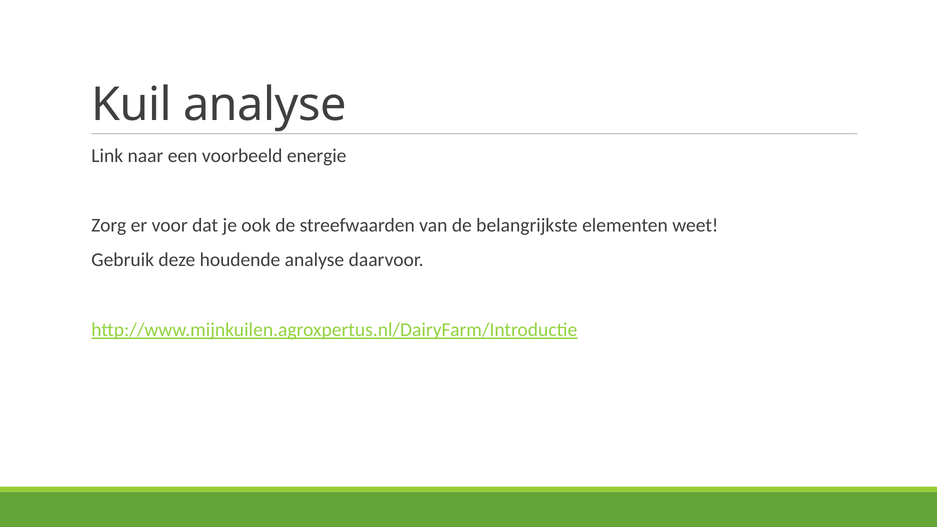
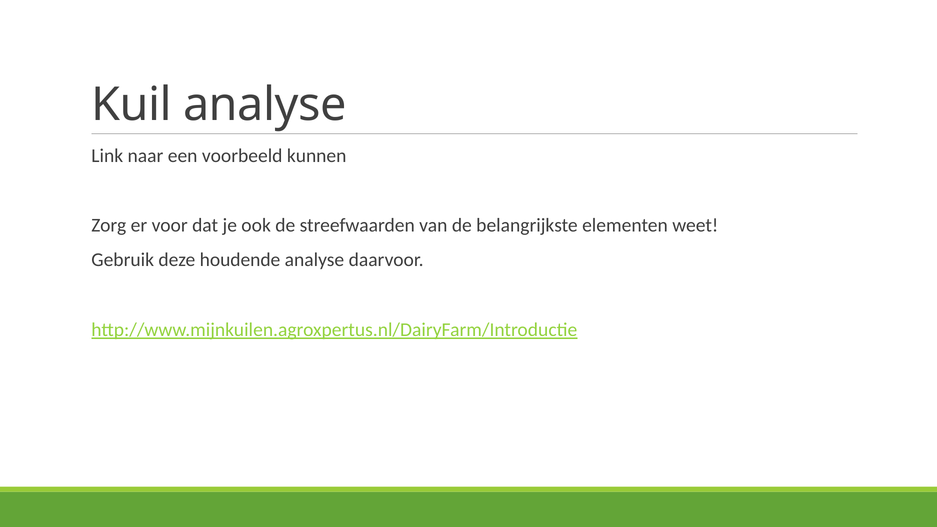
energie: energie -> kunnen (317, 156)
